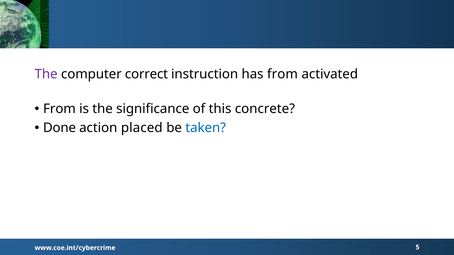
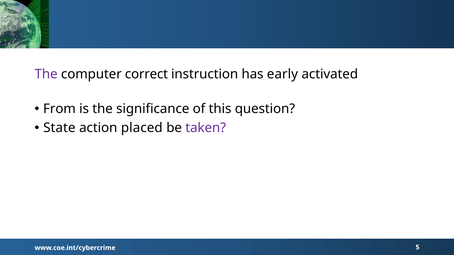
has from: from -> early (282, 74)
concrete: concrete -> question (265, 109)
Done: Done -> State (59, 128)
taken colour: blue -> purple (206, 128)
